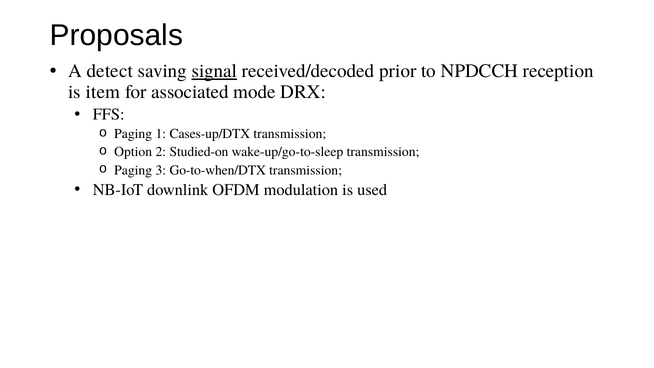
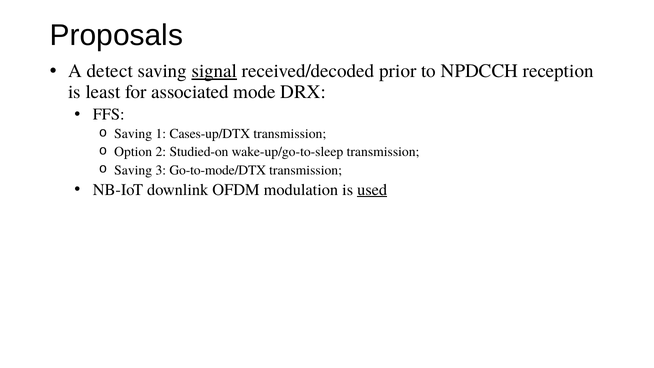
item: item -> least (103, 92)
Paging: Paging -> Saving (133, 134)
Paging: Paging -> Saving (133, 170)
Go-to-when/DTX: Go-to-when/DTX -> Go-to-mode/DTX (218, 170)
used underline: none -> present (372, 190)
